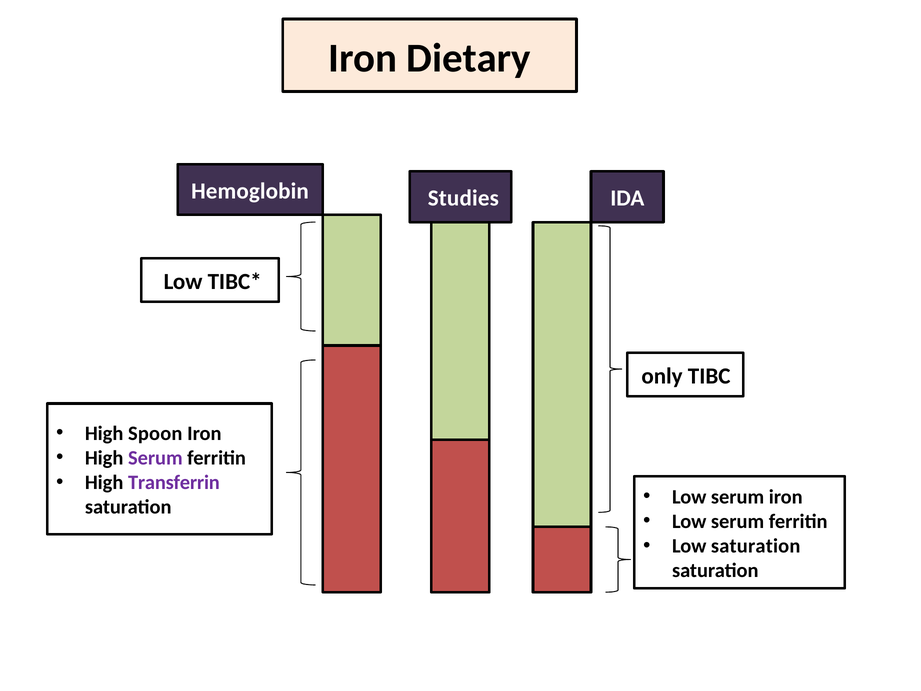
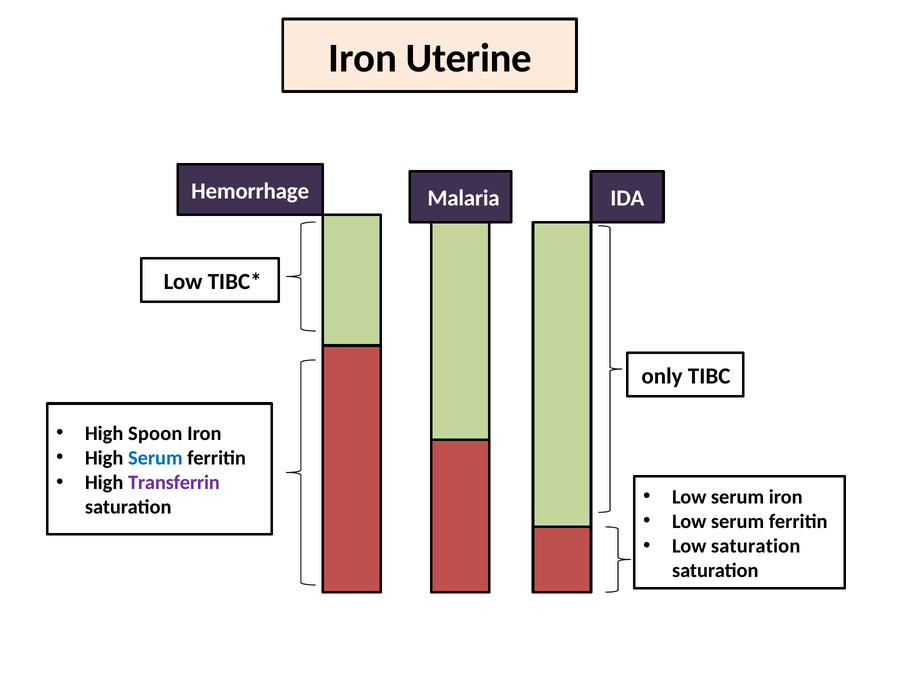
Dietary: Dietary -> Uterine (469, 58)
Hemoglobin: Hemoglobin -> Hemorrhage (250, 191)
Studies: Studies -> Malaria (464, 198)
Serum colour: purple -> blue (155, 458)
